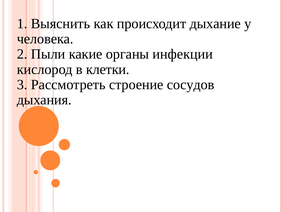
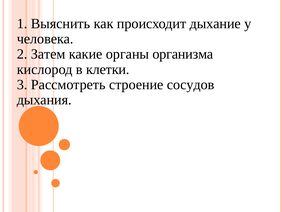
Пыли: Пыли -> Затем (48, 54)
инфекции: инфекции -> организма (183, 54)
